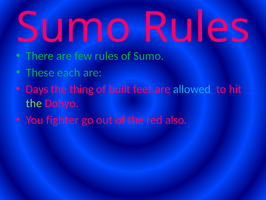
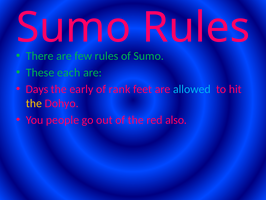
thing: thing -> early (81, 89)
built: built -> rank (120, 89)
the colour: light green -> yellow (34, 103)
fighter: fighter -> people (63, 120)
